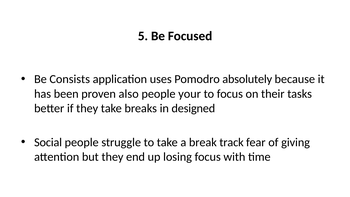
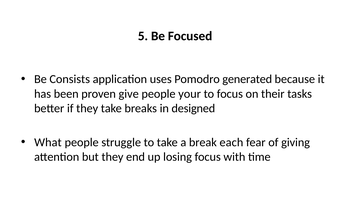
absolutely: absolutely -> generated (247, 79)
also: also -> give (129, 94)
Social: Social -> What (48, 142)
track: track -> each (231, 142)
